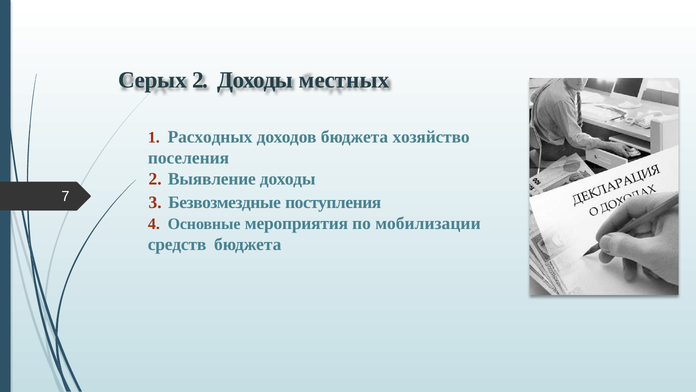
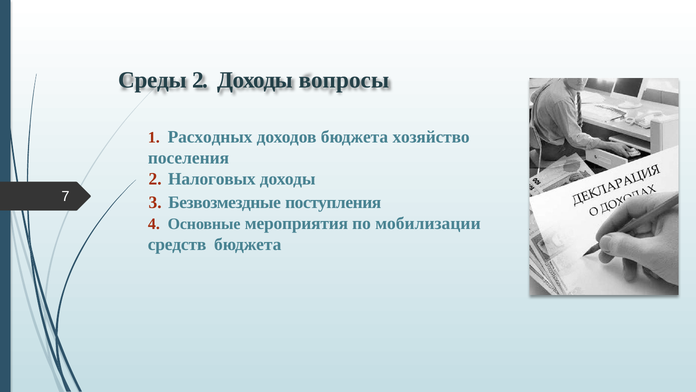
Серых: Серых -> Среды (153, 80)
местных: местных -> вопросы (344, 80)
Выявление: Выявление -> Налоговых (212, 179)
